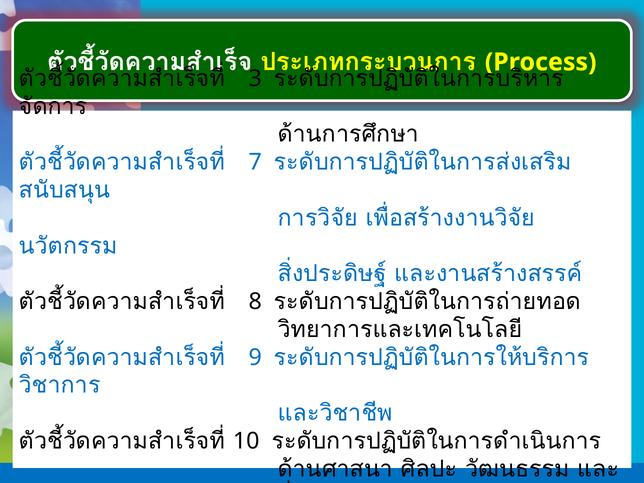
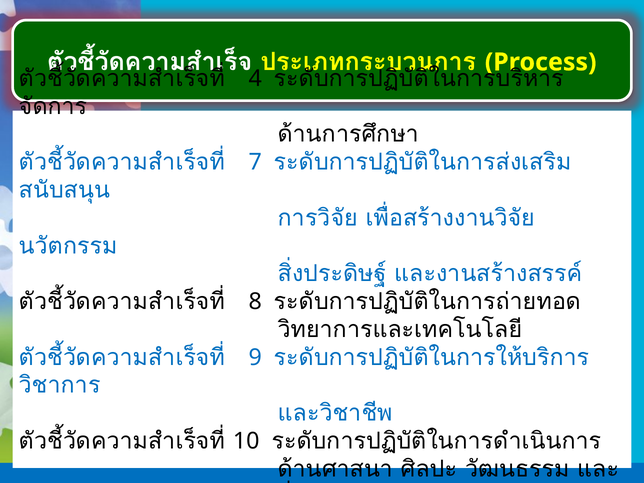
3: 3 -> 4 (255, 79)
